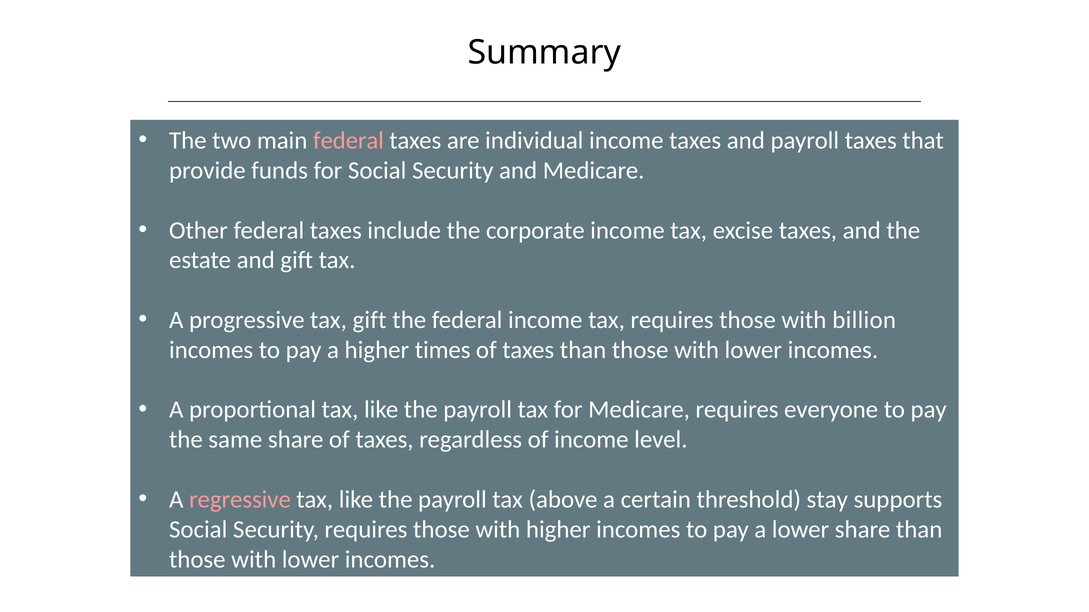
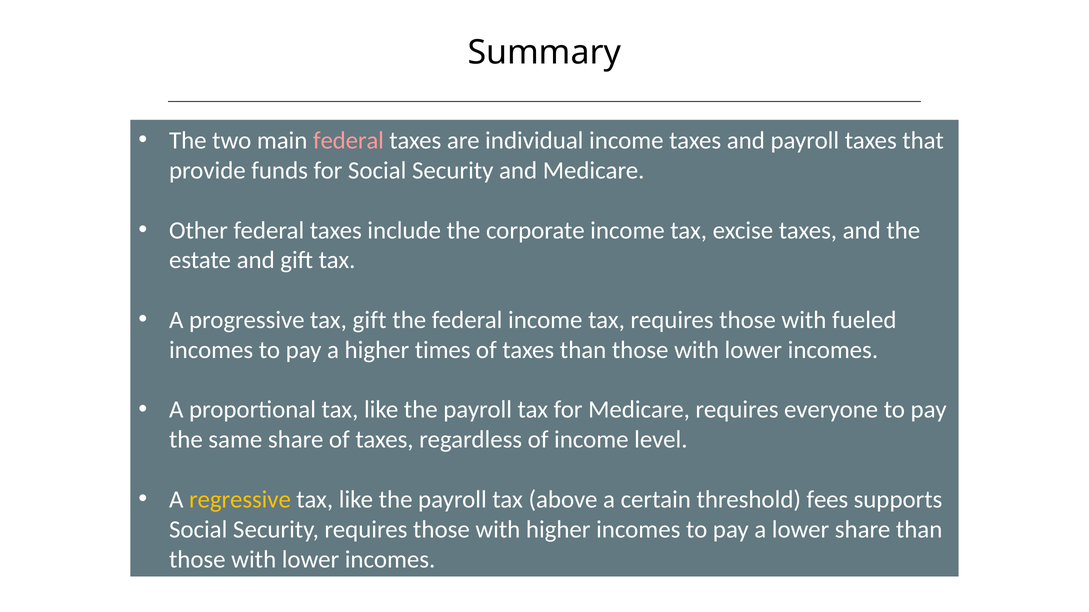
billion: billion -> fueled (864, 320)
regressive colour: pink -> yellow (240, 500)
stay: stay -> fees (827, 500)
